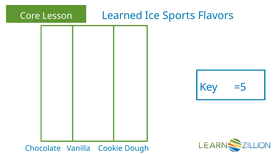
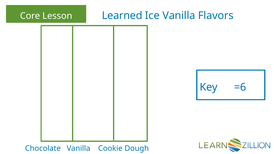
Ice Sports: Sports -> Vanilla (179, 16)
=5: =5 -> =6 (240, 87)
